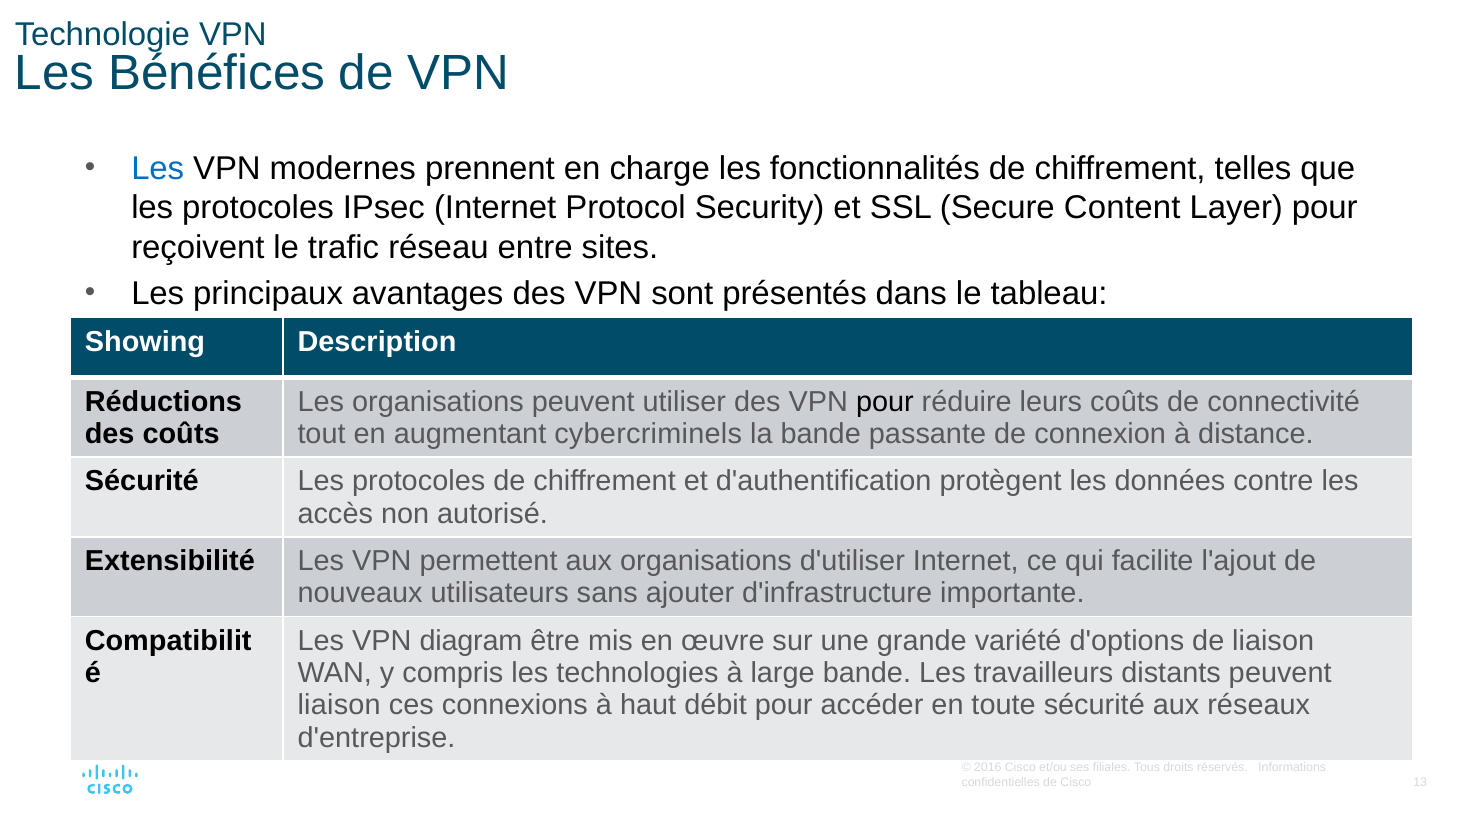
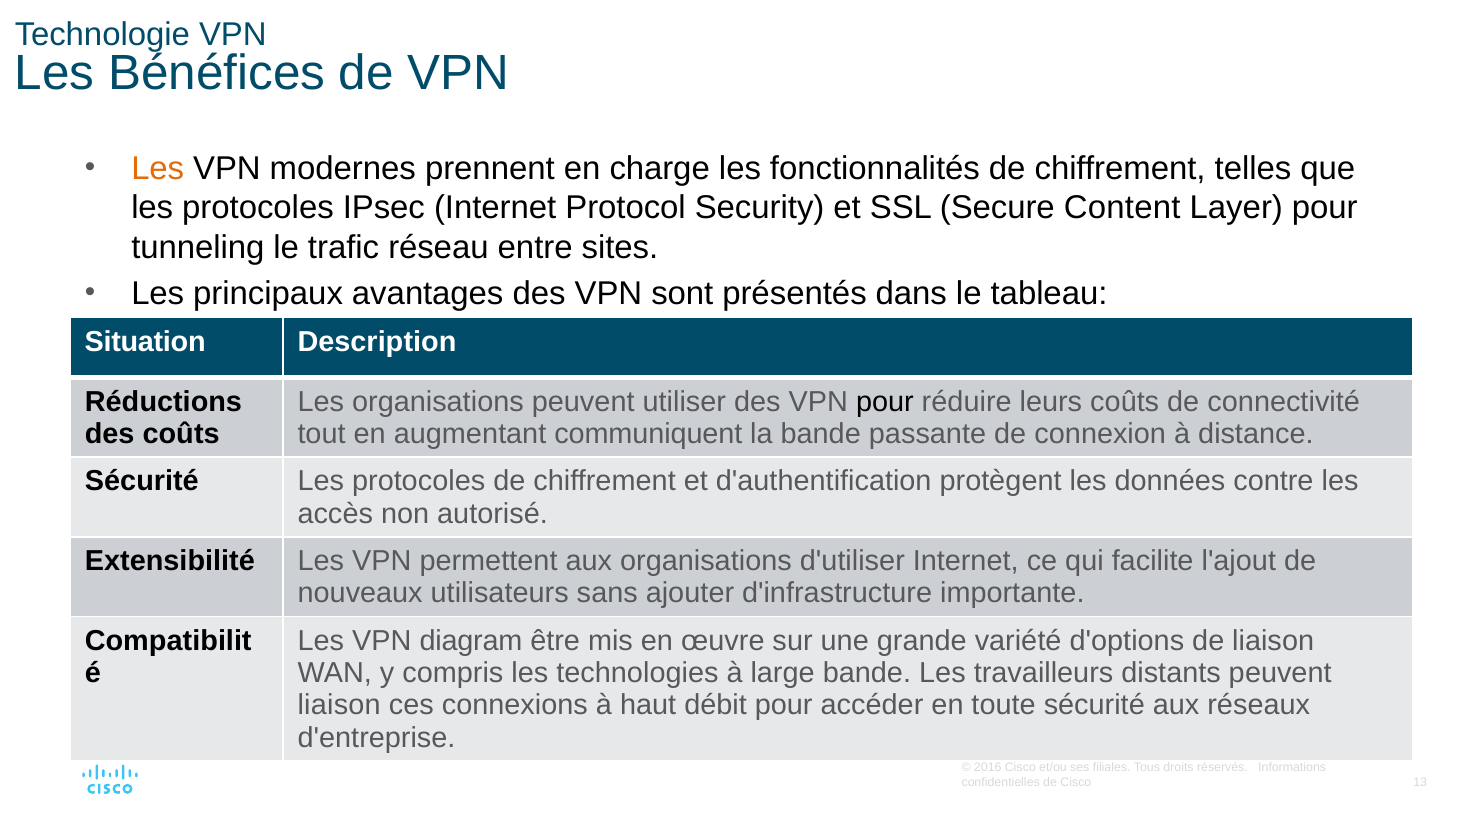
Les colour: blue -> orange (158, 168)
reçoivent: reçoivent -> tunneling (198, 247)
Showing: Showing -> Situation (145, 342)
cybercriminels: cybercriminels -> communiquent (648, 434)
